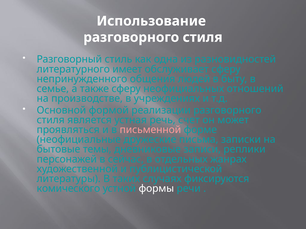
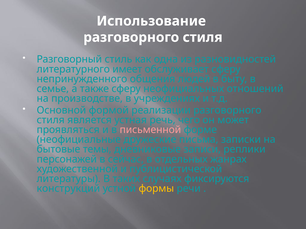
счет: счет -> чего (189, 120)
комического: комического -> конструкций (68, 189)
формы colour: white -> yellow (156, 189)
